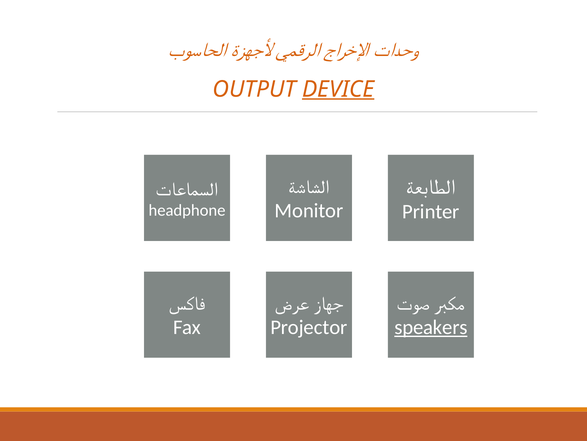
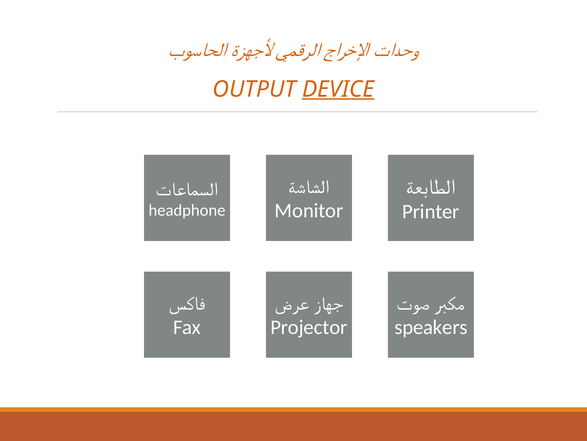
speakers underline: present -> none (431, 327)
